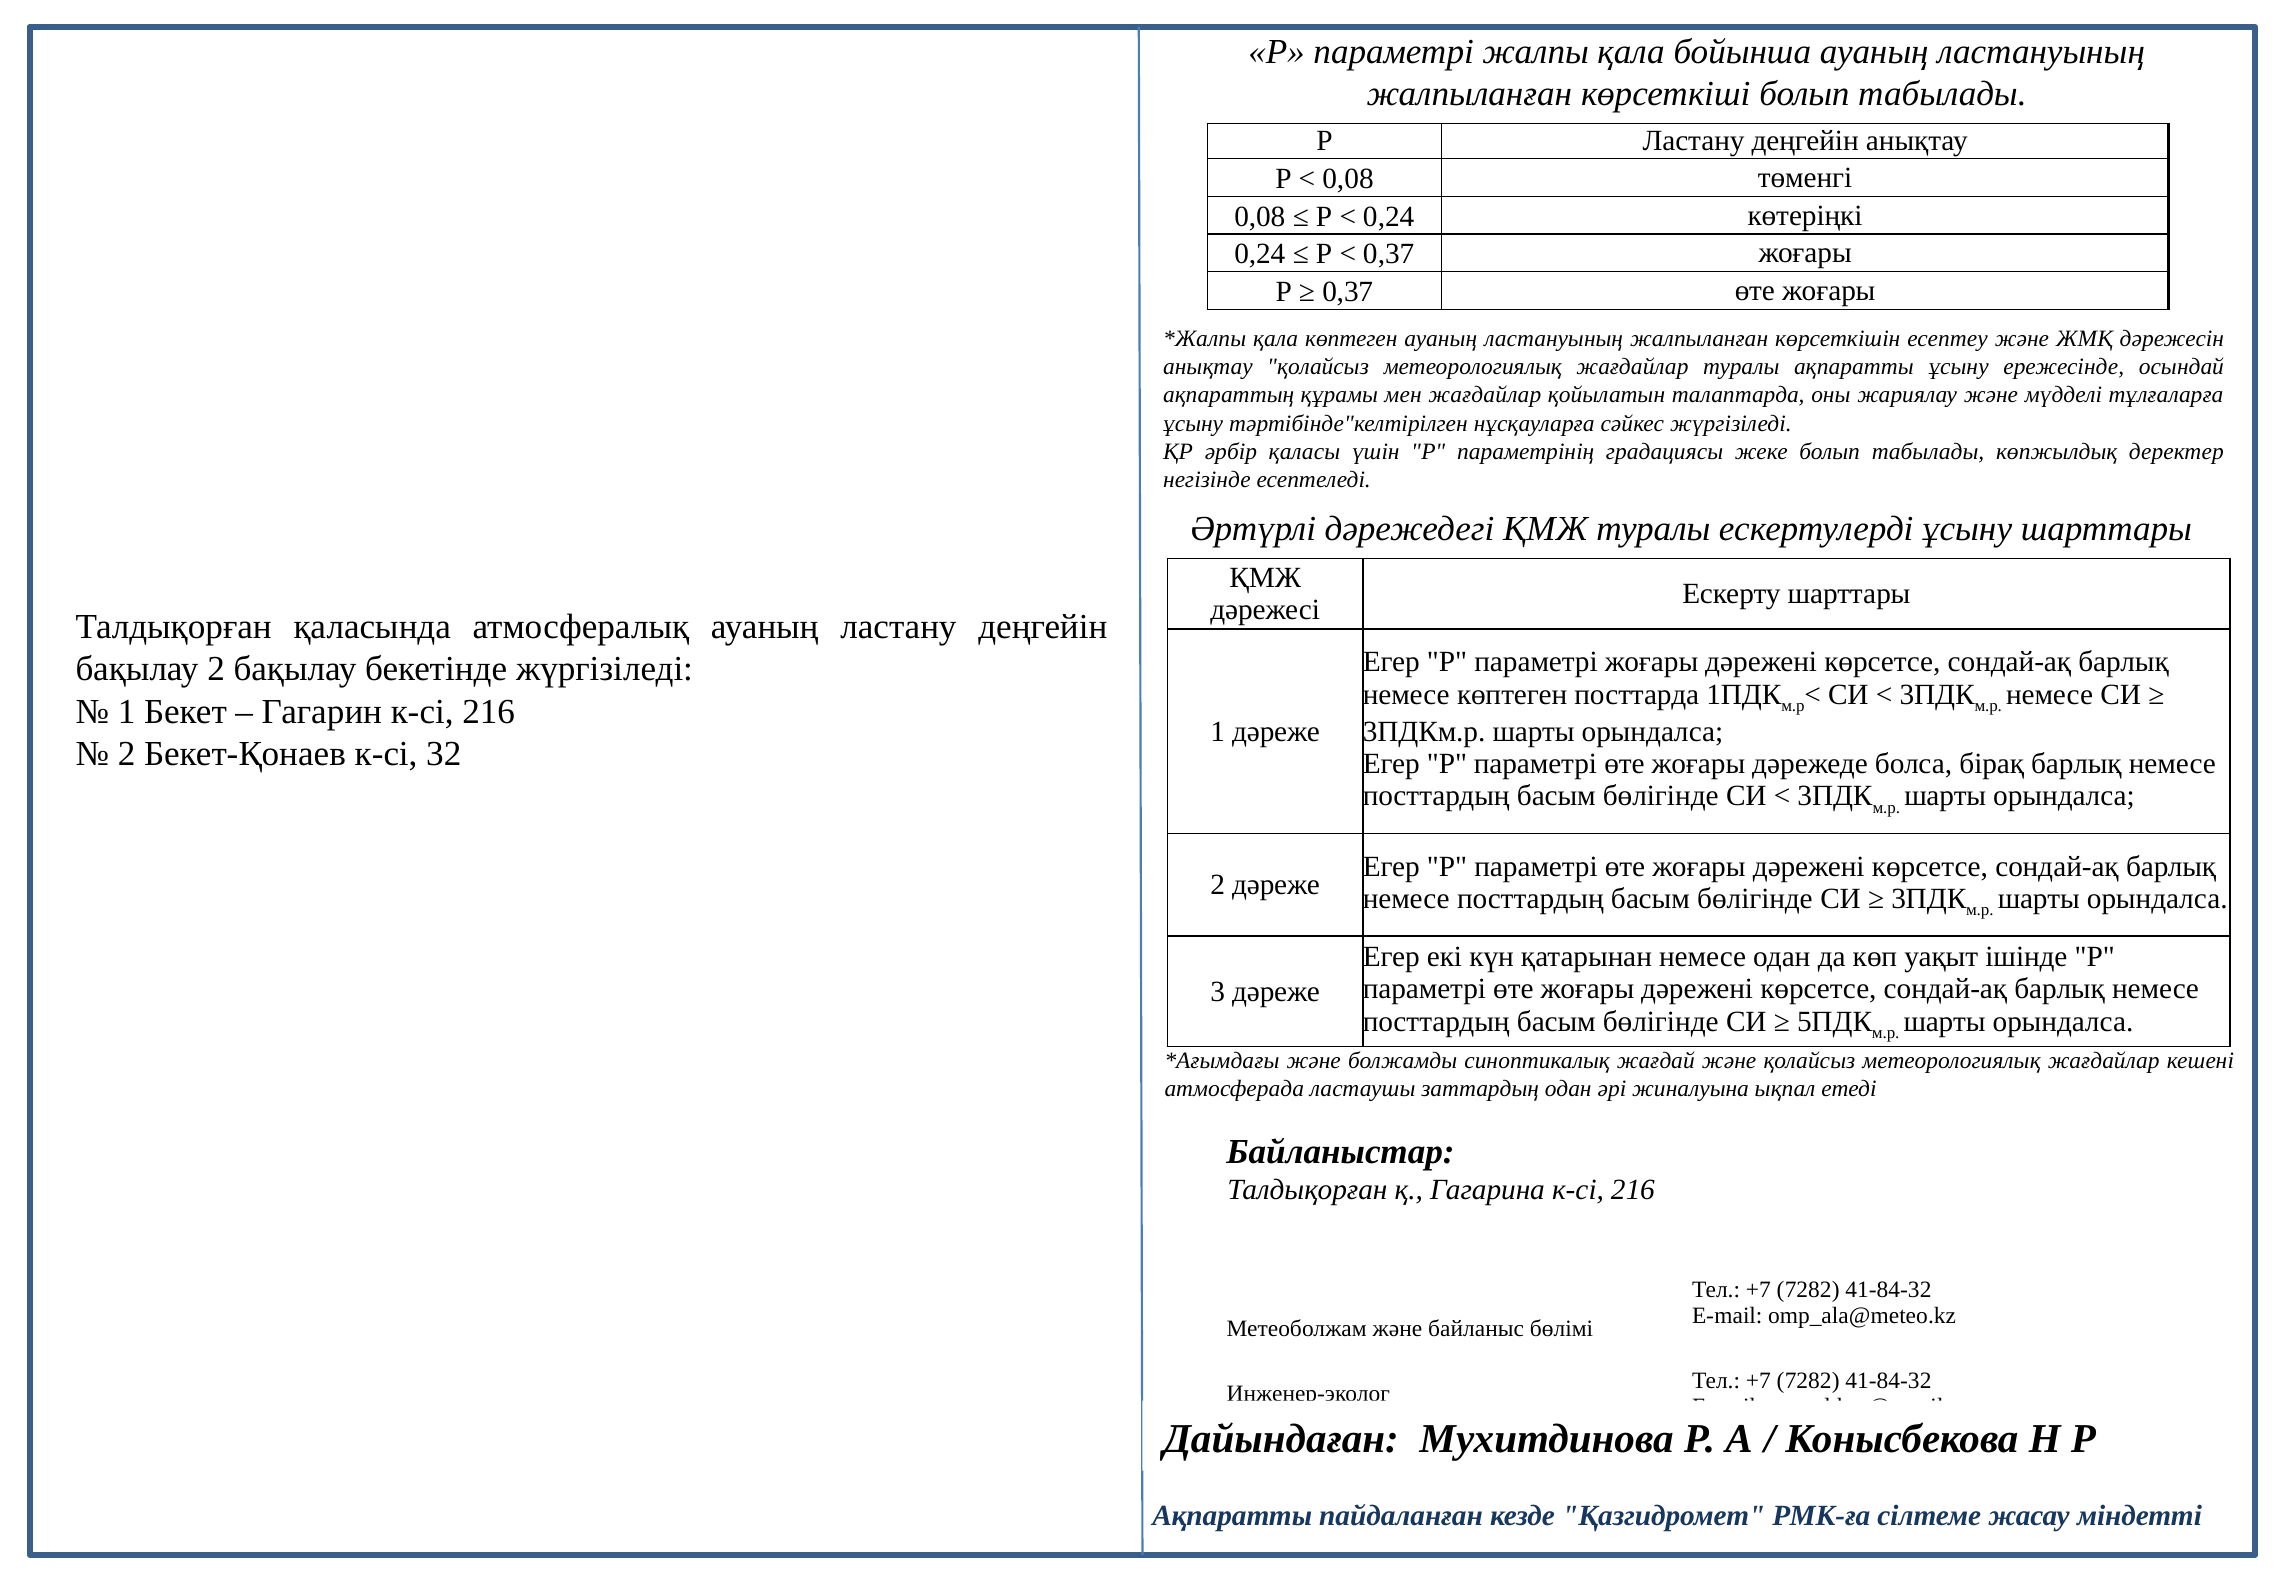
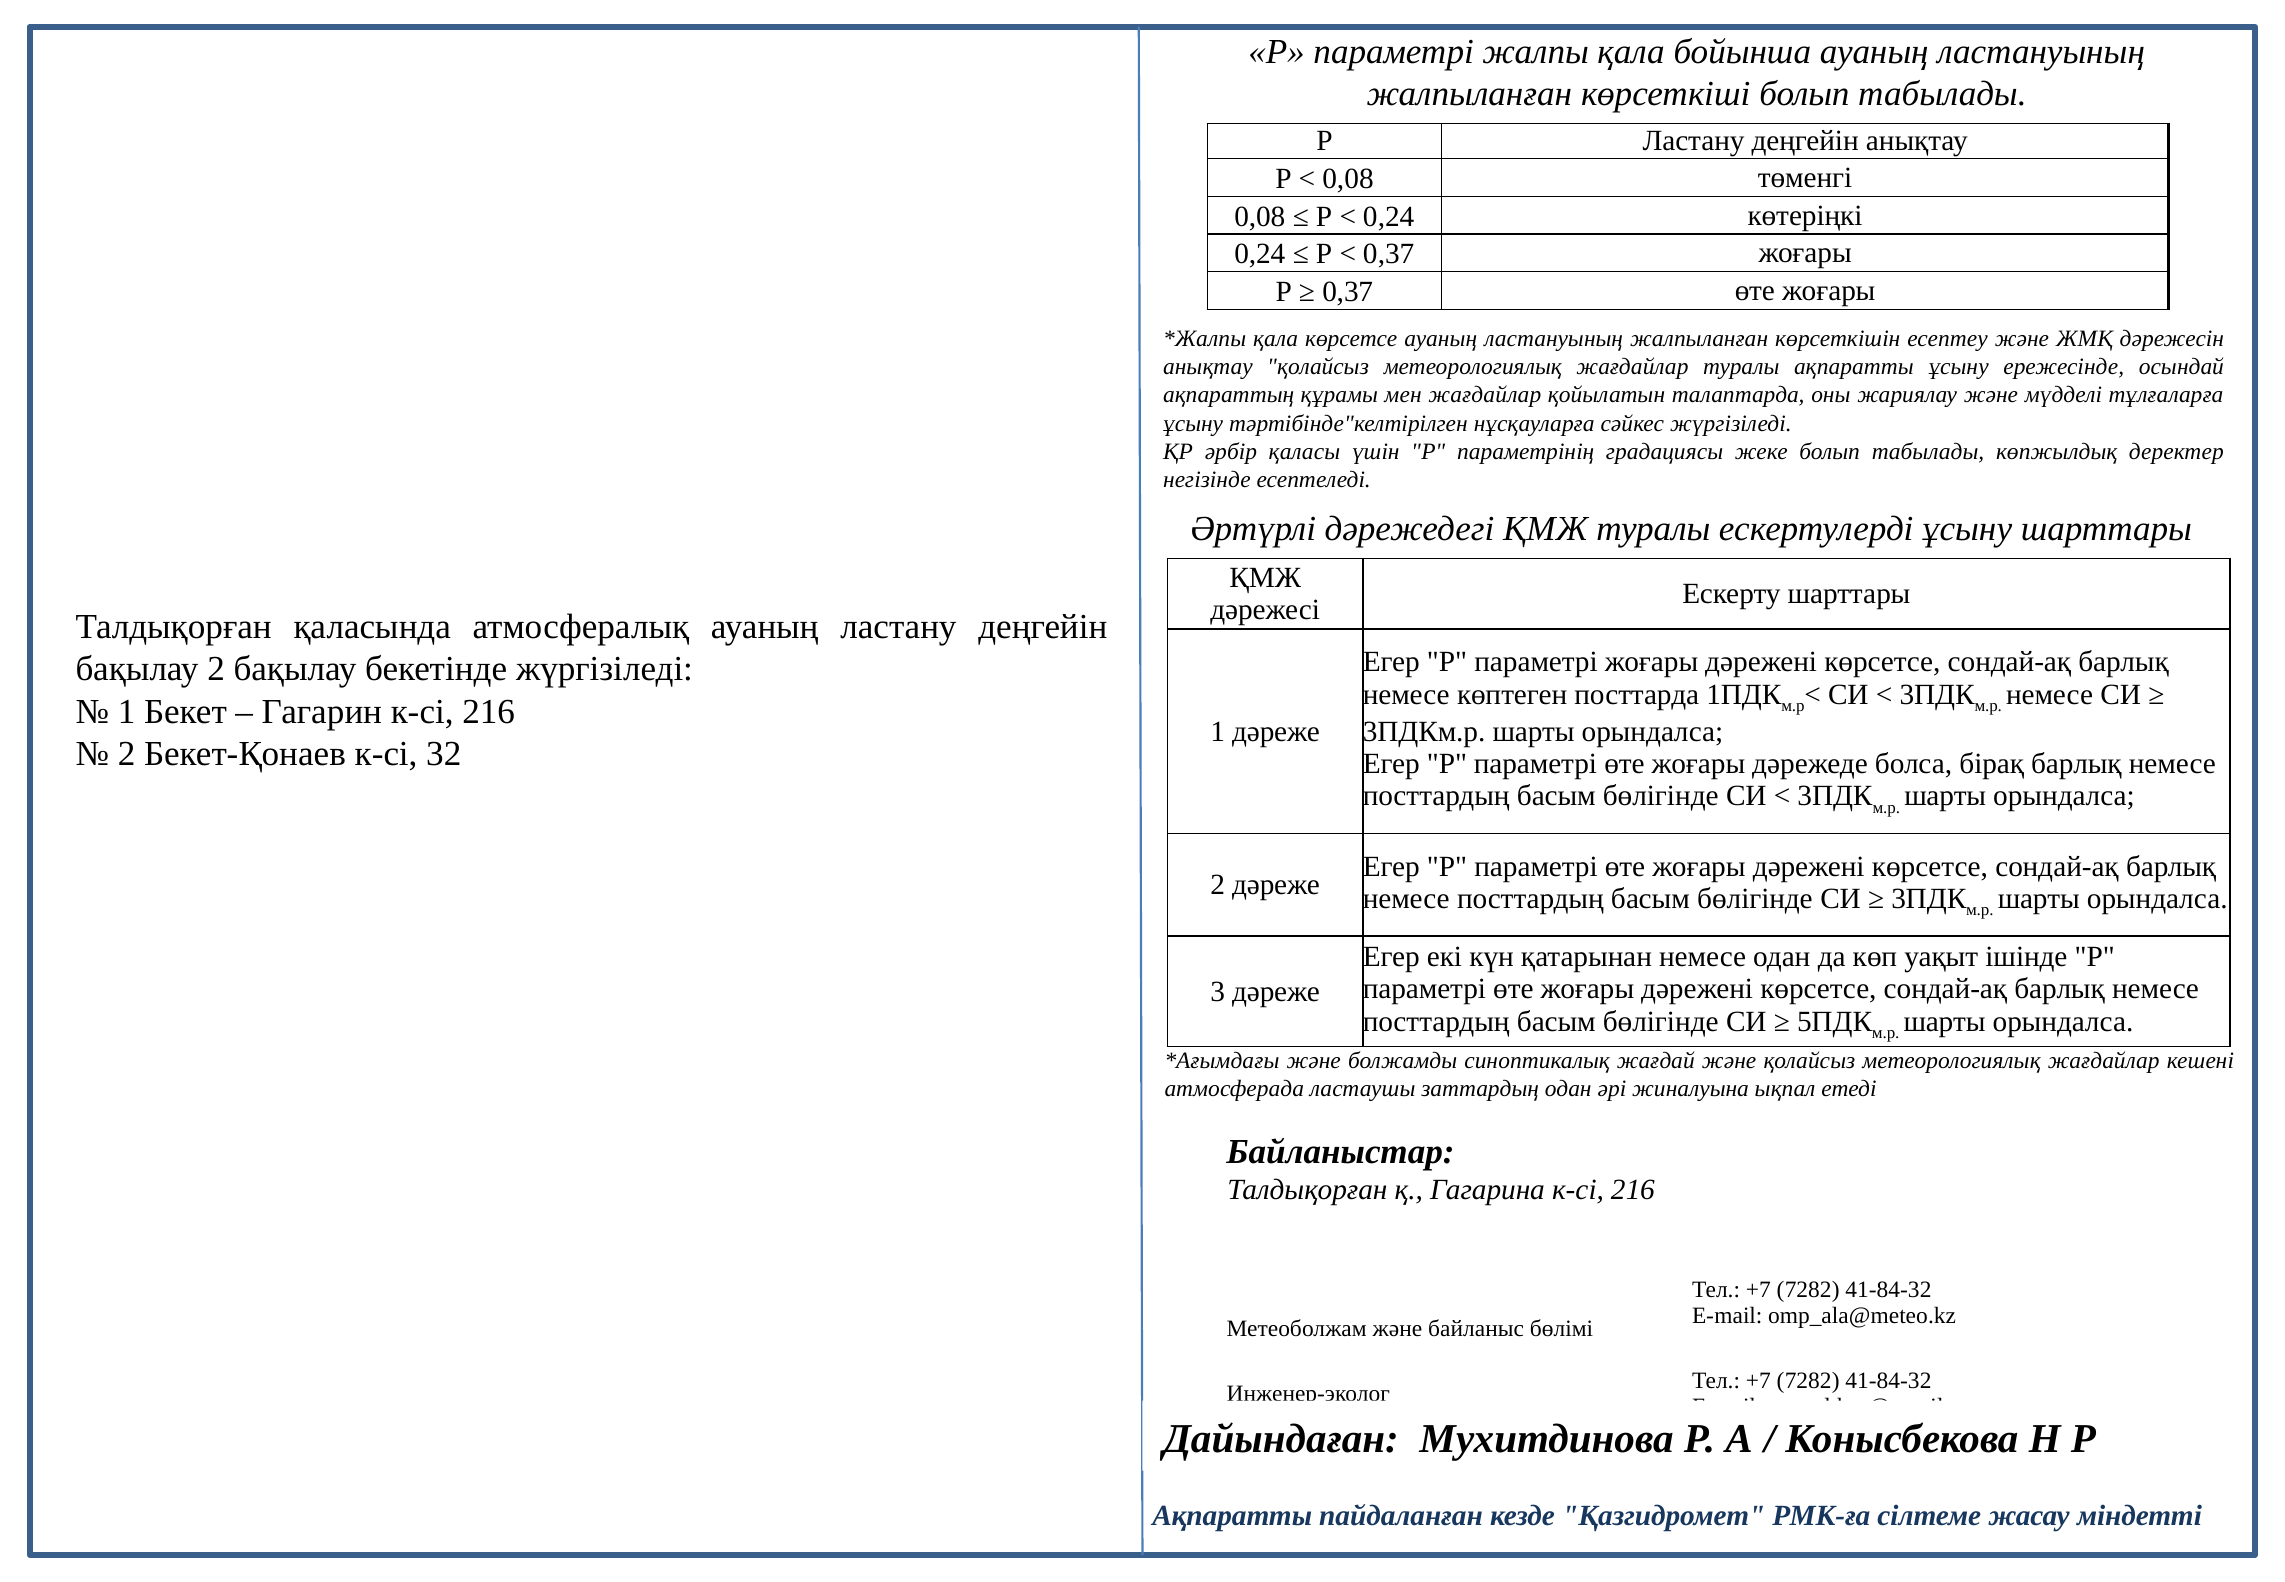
қала көптеген: көптеген -> көрсетсе (1351, 339)
